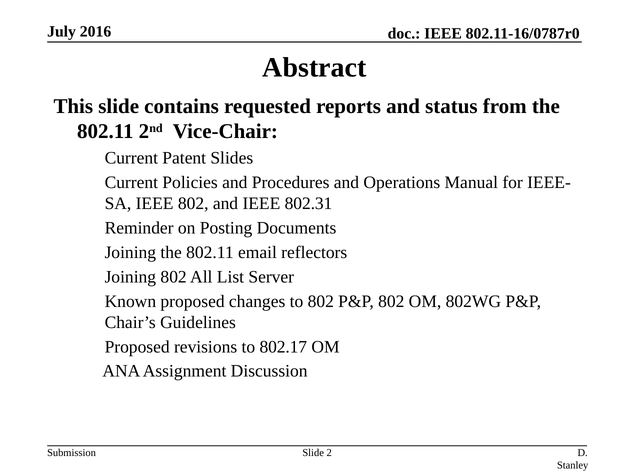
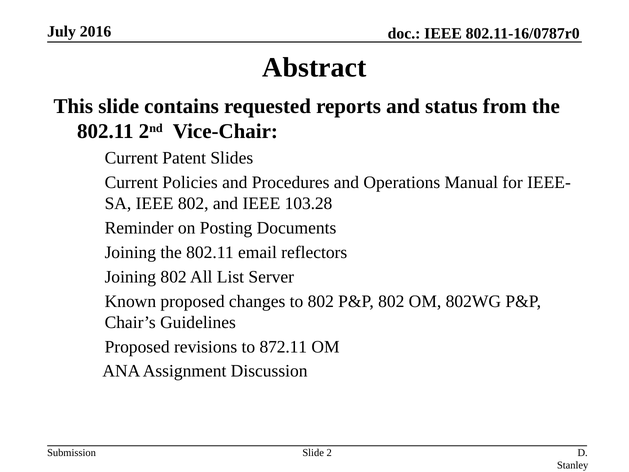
802.31: 802.31 -> 103.28 (309, 203)
802.17: 802.17 -> 872.11 (283, 347)
